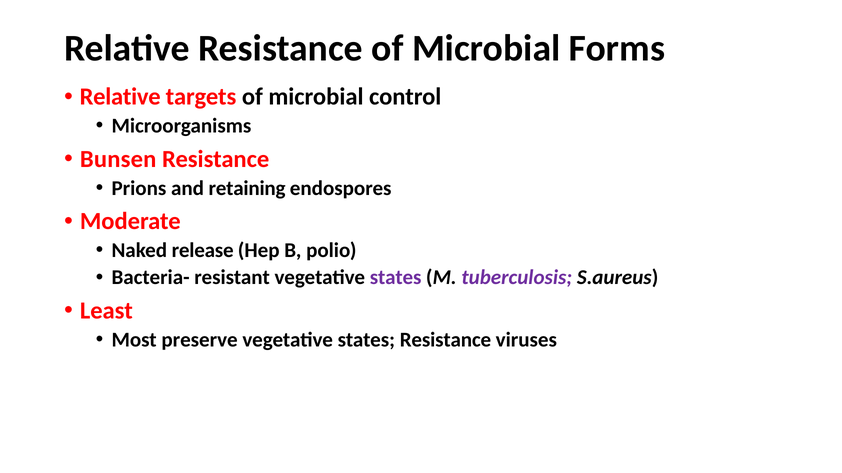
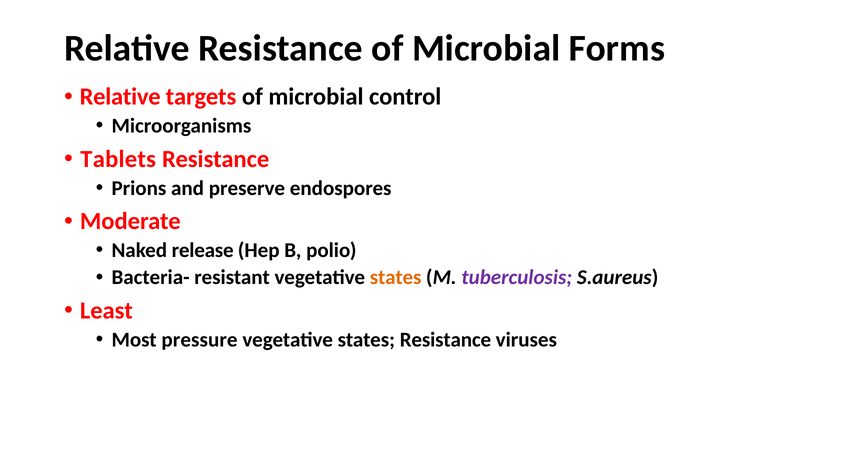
Bunsen: Bunsen -> Tablets (118, 159)
retaining: retaining -> preserve (247, 188)
states colour: purple -> orange (396, 278)
preserve: preserve -> pressure (200, 340)
